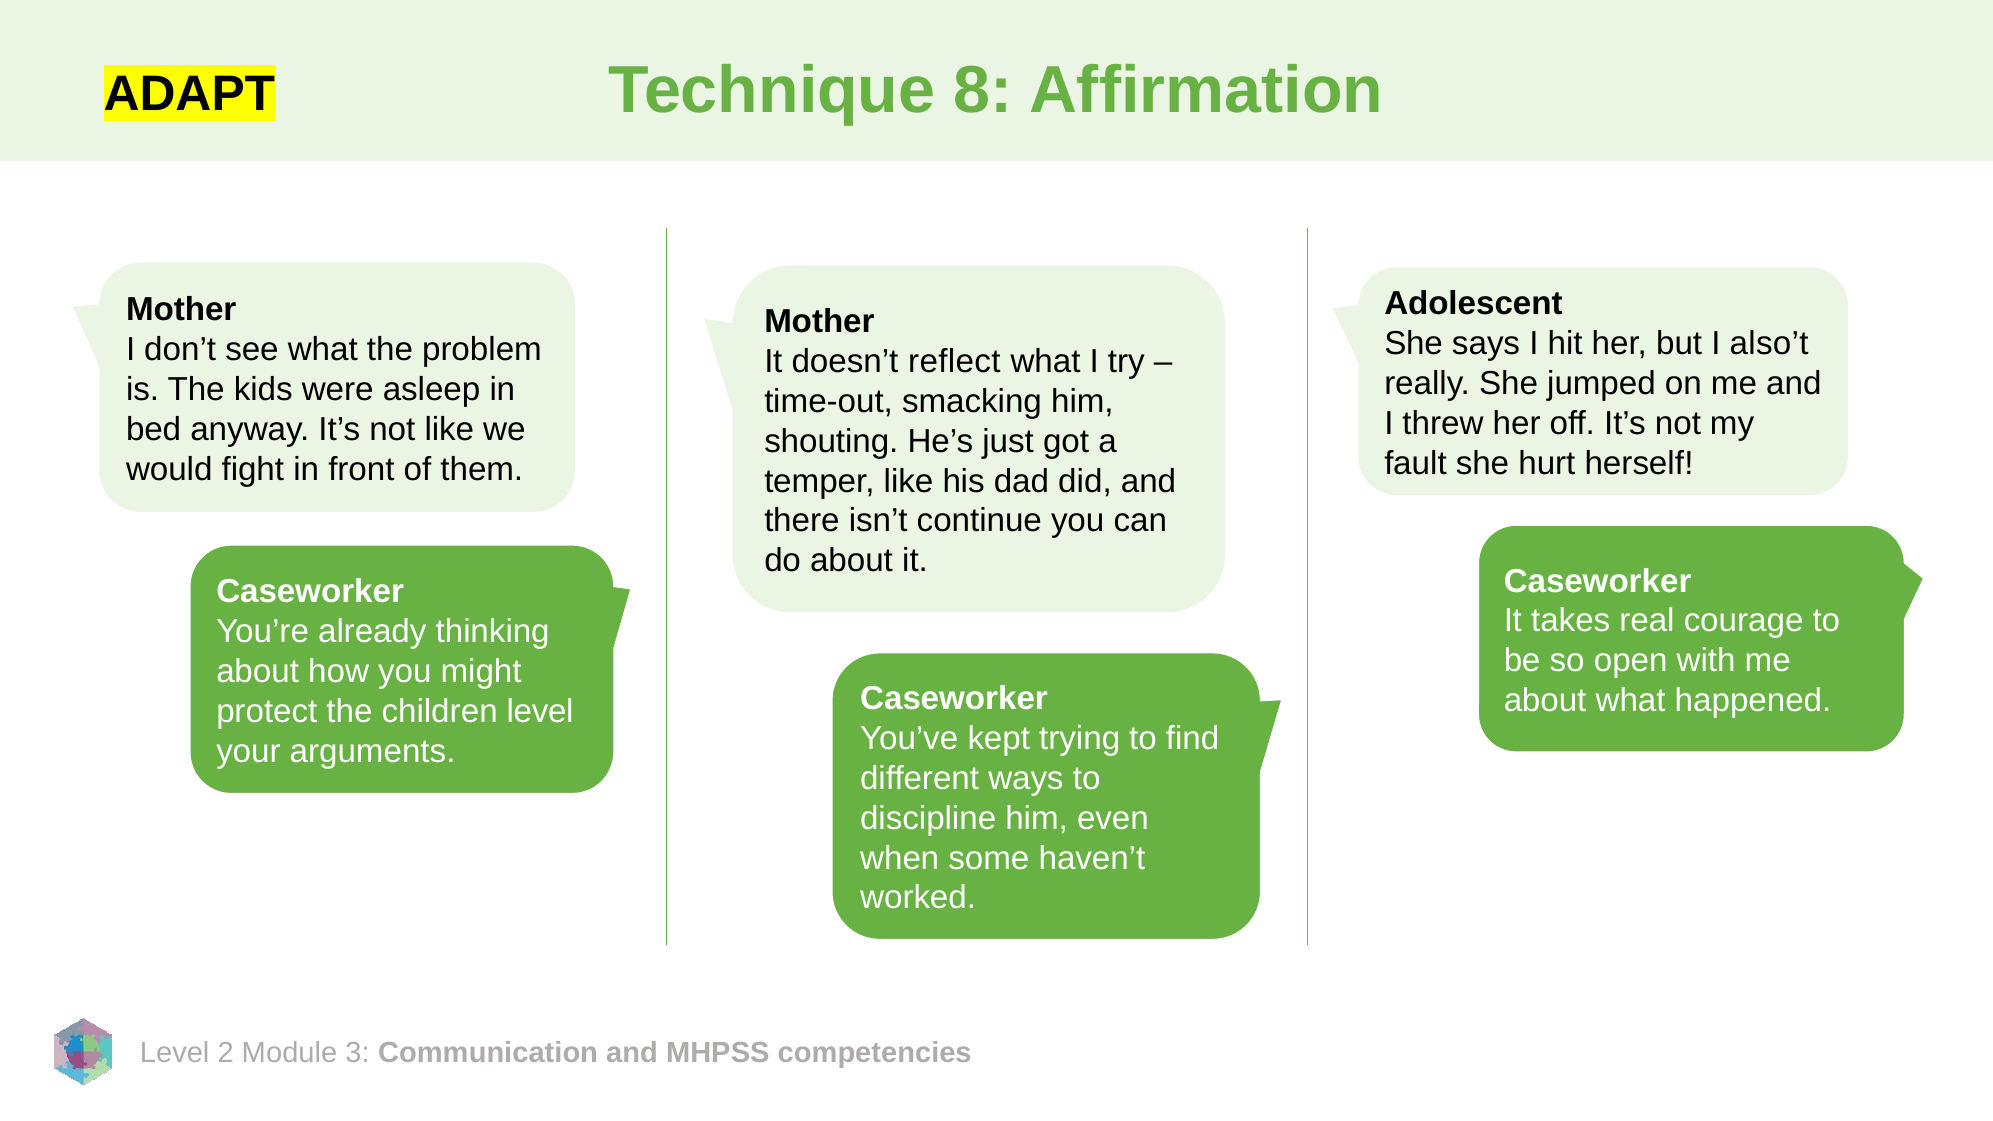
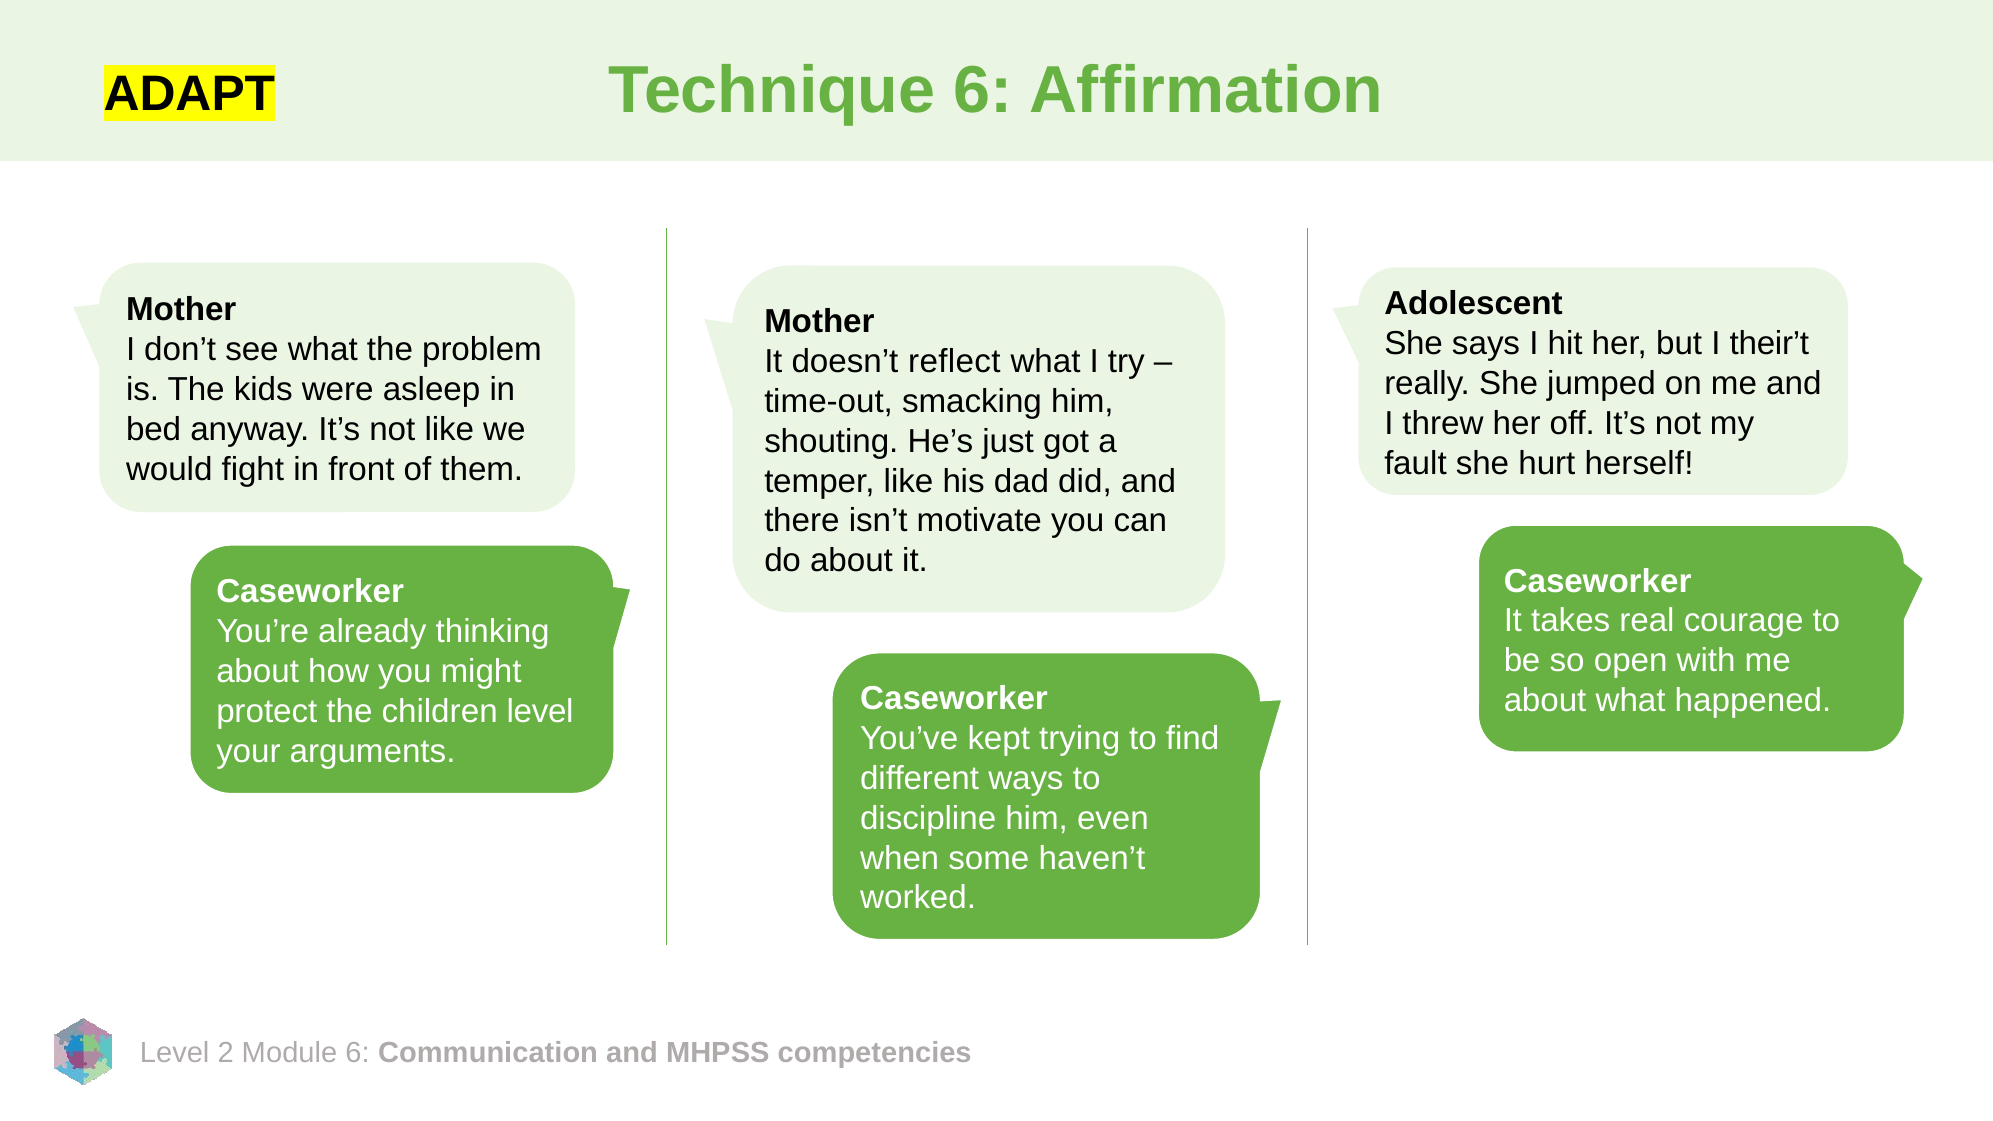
Technique 8: 8 -> 6 (983, 90)
also’t: also’t -> their’t (1769, 344)
continue: continue -> motivate (979, 521)
3: 3 -> 6 (358, 1053)
